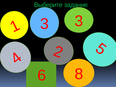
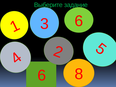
3 3: 3 -> 6 (79, 21)
